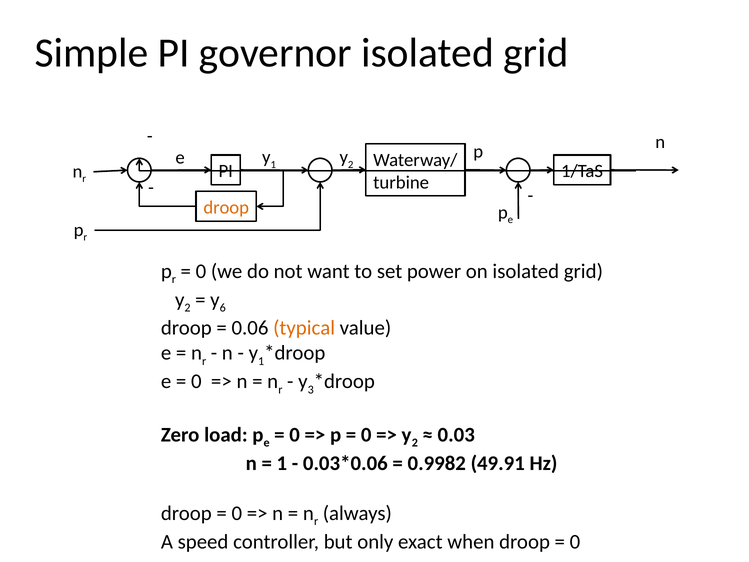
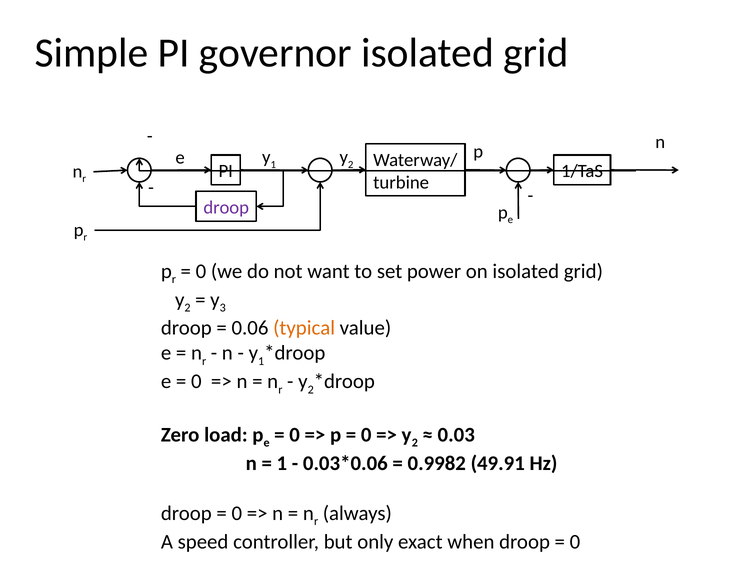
droop colour: orange -> purple (226, 208)
6: 6 -> 3 (223, 308)
3: 3 -> 2 (311, 389)
